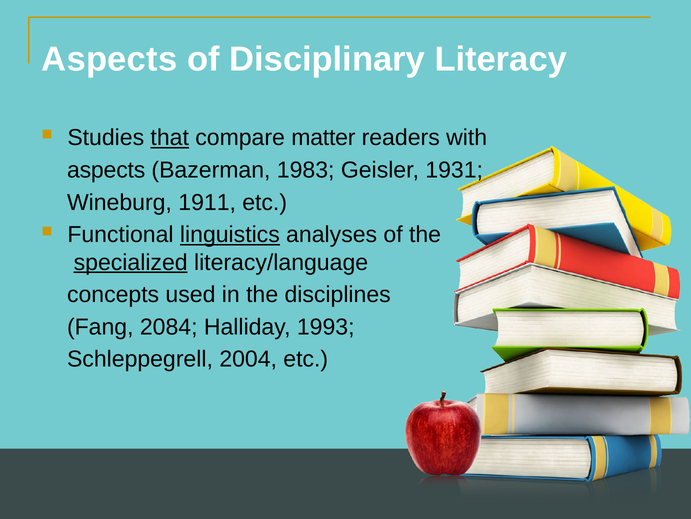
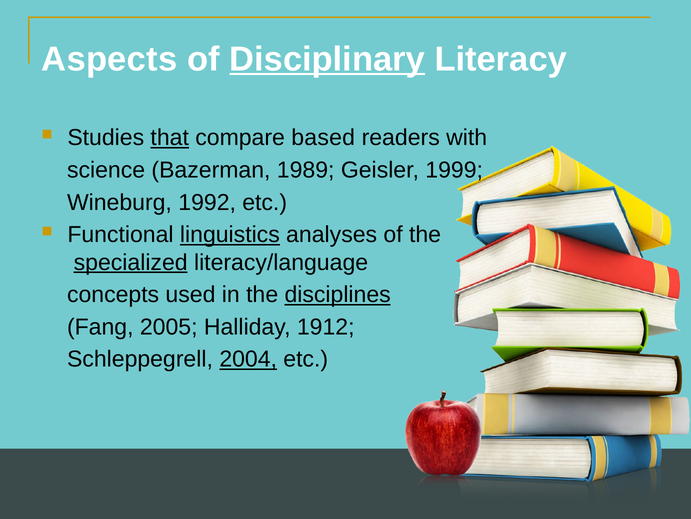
Disciplinary underline: none -> present (327, 59)
matter: matter -> based (323, 138)
aspects: aspects -> science (106, 170)
1983: 1983 -> 1989 (306, 170)
1931: 1931 -> 1999 (454, 170)
1911: 1911 -> 1992 (207, 202)
disciplines underline: none -> present (338, 294)
2084: 2084 -> 2005 (169, 326)
1993: 1993 -> 1912 (326, 326)
2004 underline: none -> present (248, 359)
